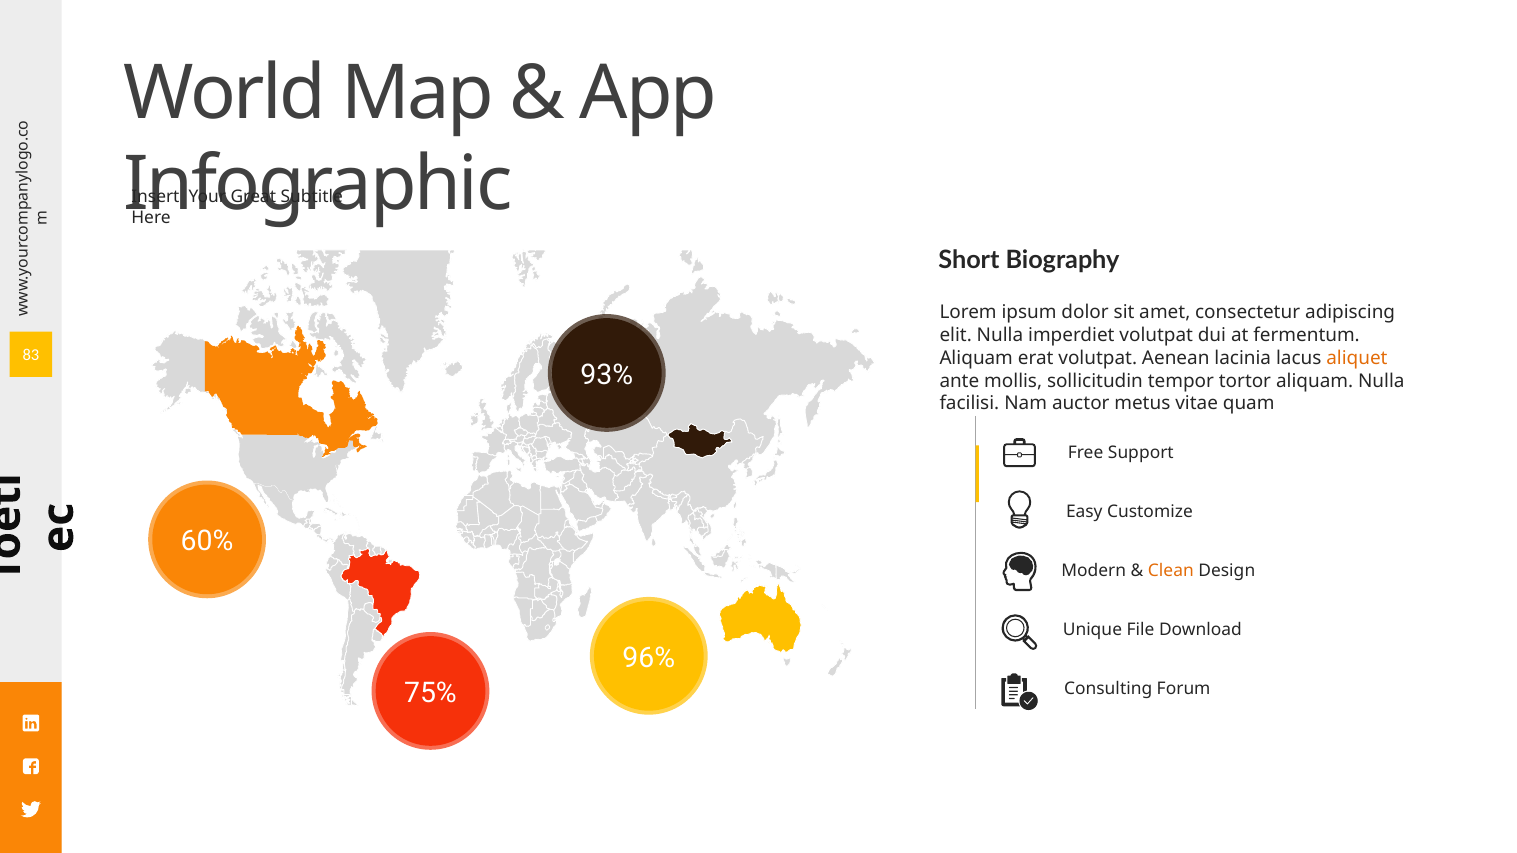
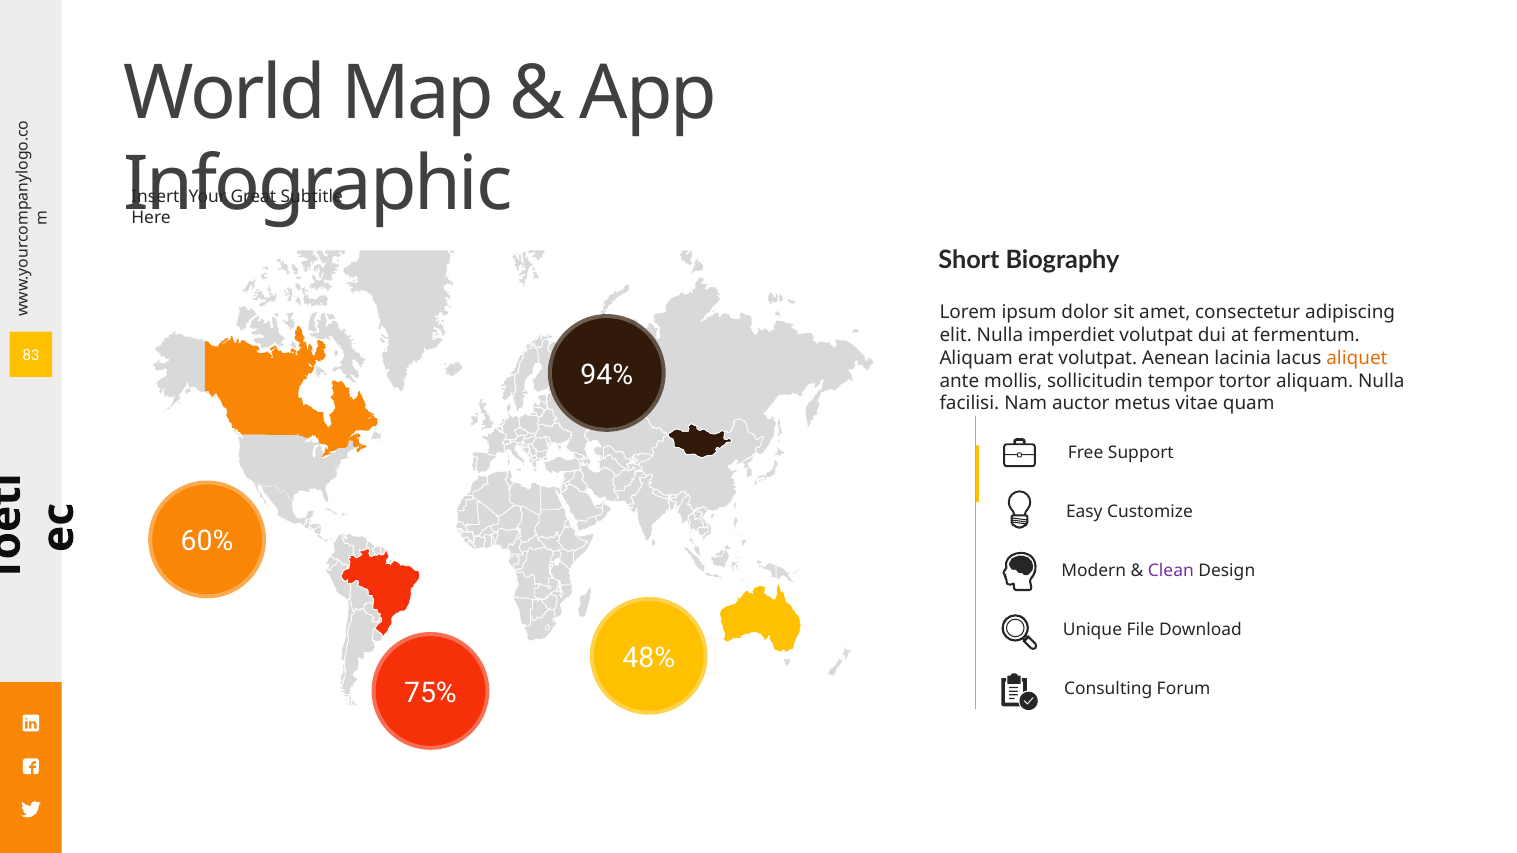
93%: 93% -> 94% (607, 375)
Clean colour: orange -> purple (1171, 571)
96%: 96% -> 48% (649, 658)
